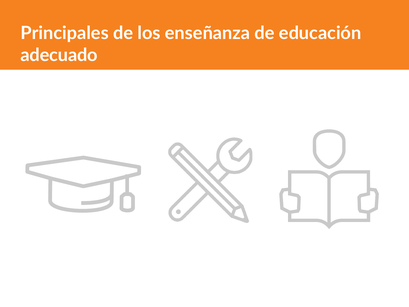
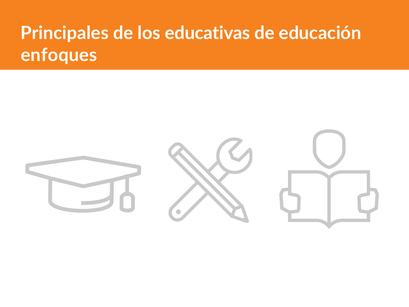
enseñanza: enseñanza -> educativas (208, 33)
adecuado: adecuado -> enfoques (59, 55)
